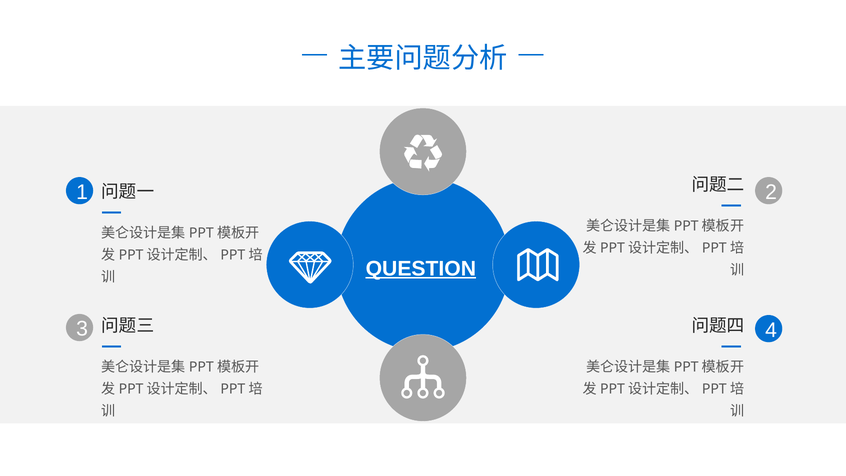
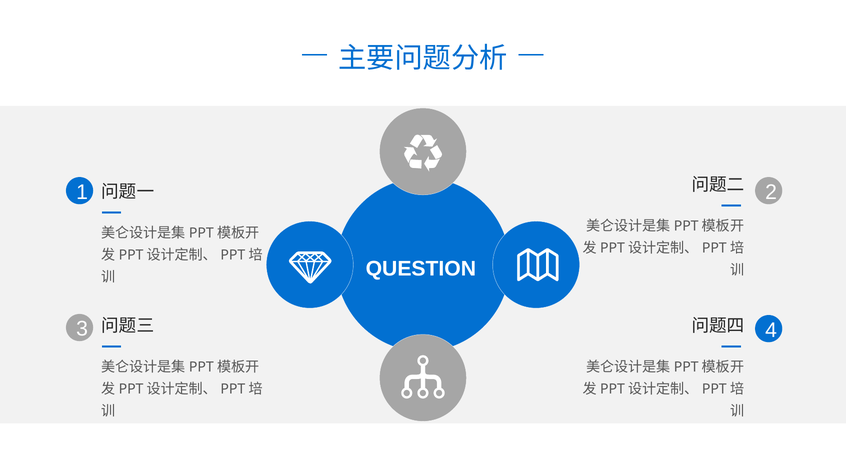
QUESTION underline: present -> none (421, 269)
